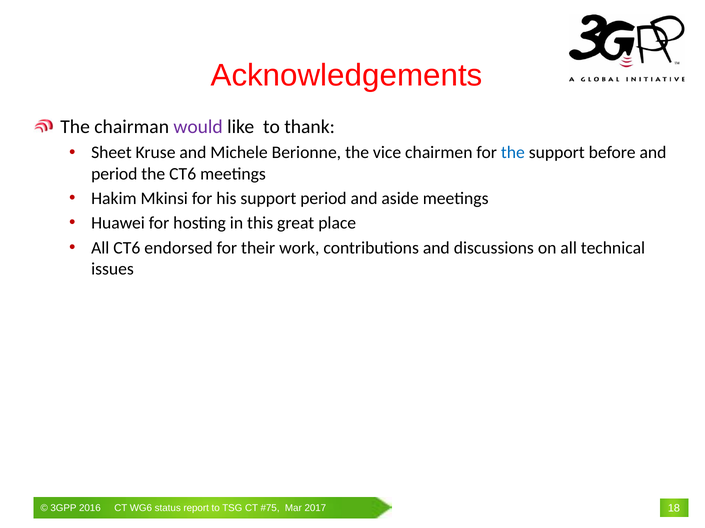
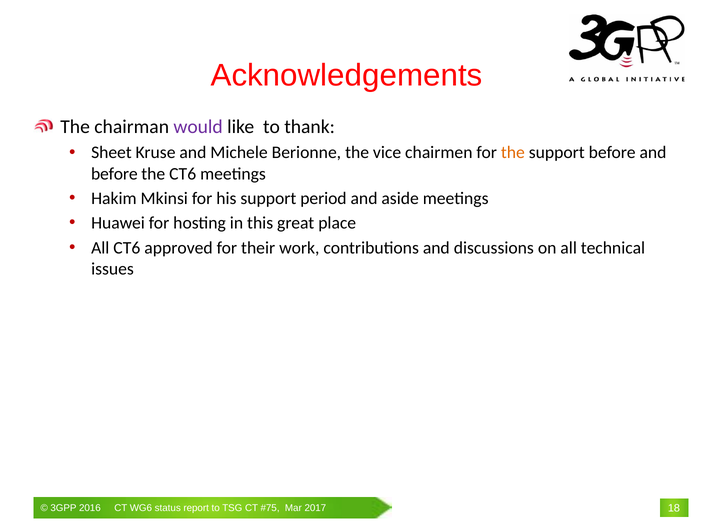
the colour: blue -> orange (513, 153)
period: period -> before (114, 174)
endorsed: endorsed -> approved (179, 248)
